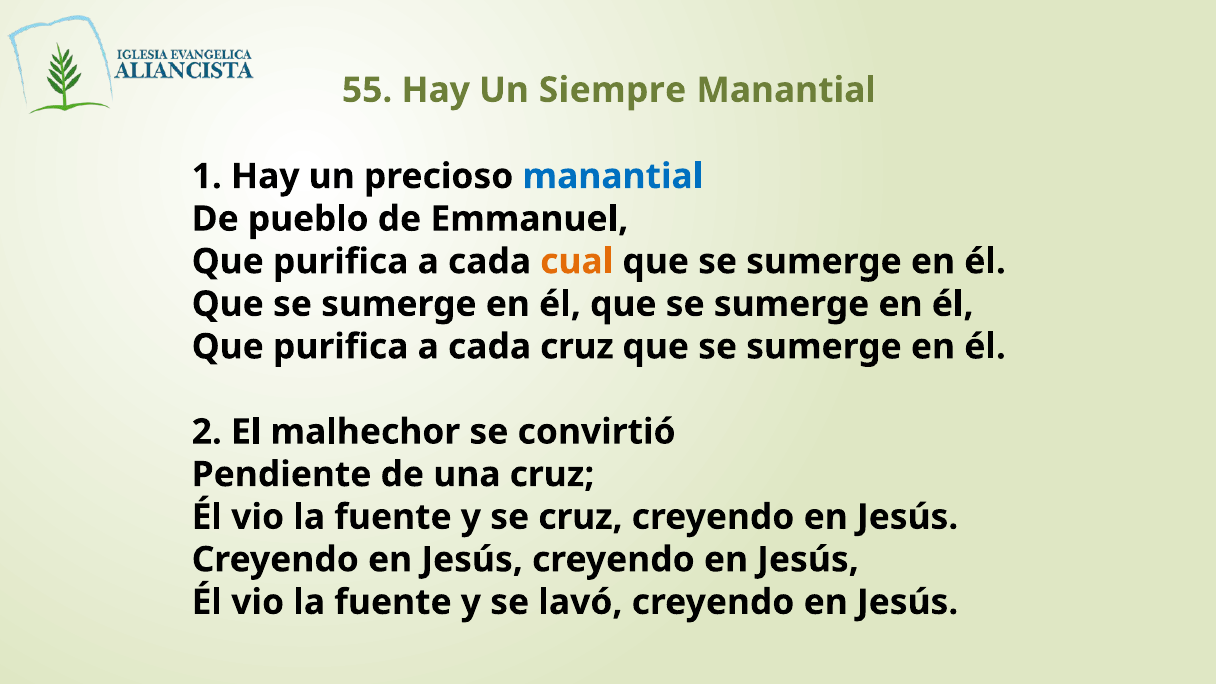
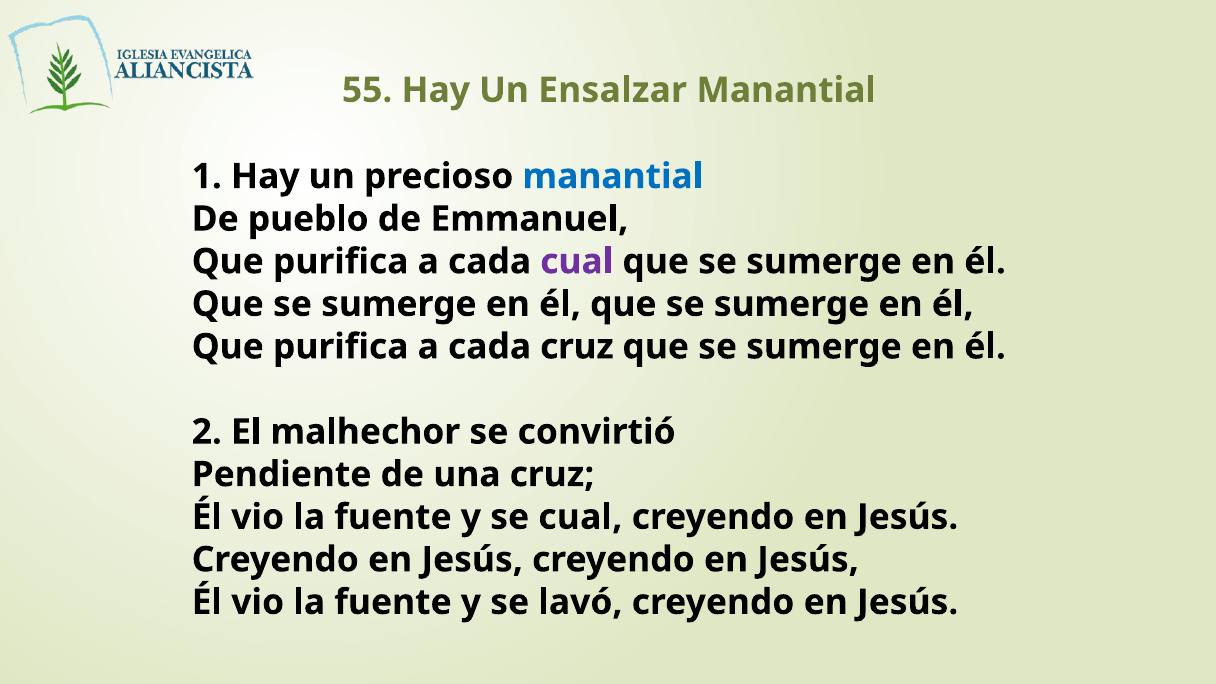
Siempre: Siempre -> Ensalzar (613, 90)
cual colour: orange -> purple (577, 262)
se cruz: cruz -> cual (580, 517)
